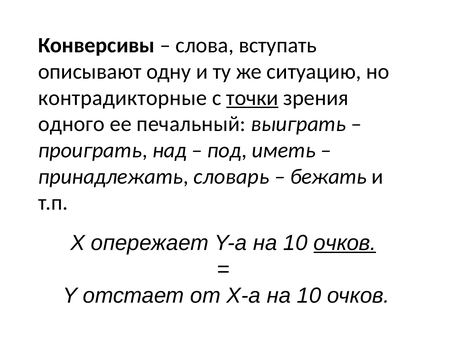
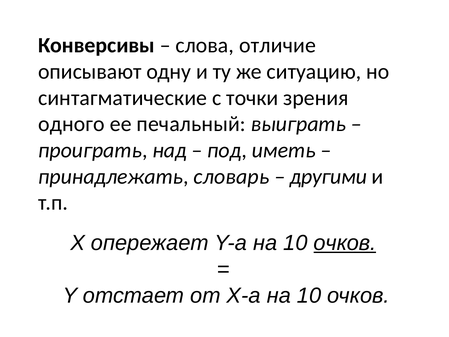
вступать: вступать -> отличие (278, 45)
контрадикторные: контрадикторные -> синтагматические (123, 98)
точки underline: present -> none (252, 98)
бежать: бежать -> другими (328, 176)
